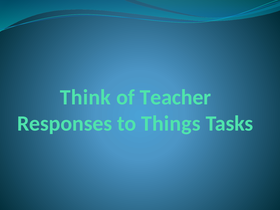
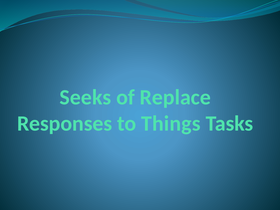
Think: Think -> Seeks (85, 97)
Teacher: Teacher -> Replace (175, 97)
